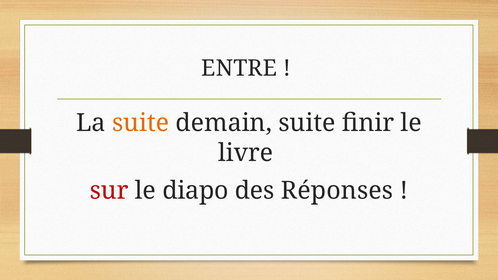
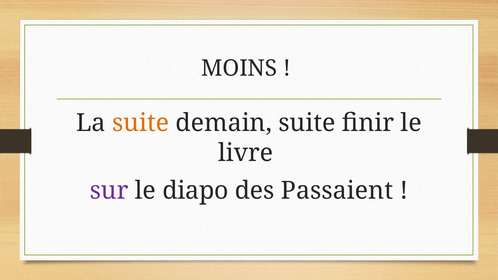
ENTRE: ENTRE -> MOINS (239, 68)
sur colour: red -> purple (109, 191)
Réponses: Réponses -> Passaient (337, 191)
